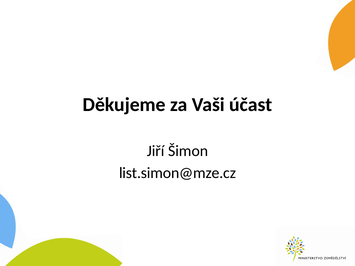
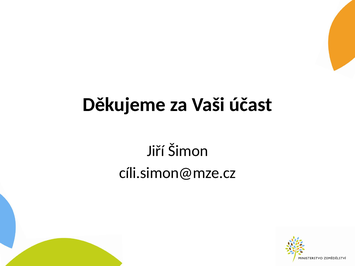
list.simon@mze.cz: list.simon@mze.cz -> cíli.simon@mze.cz (177, 173)
